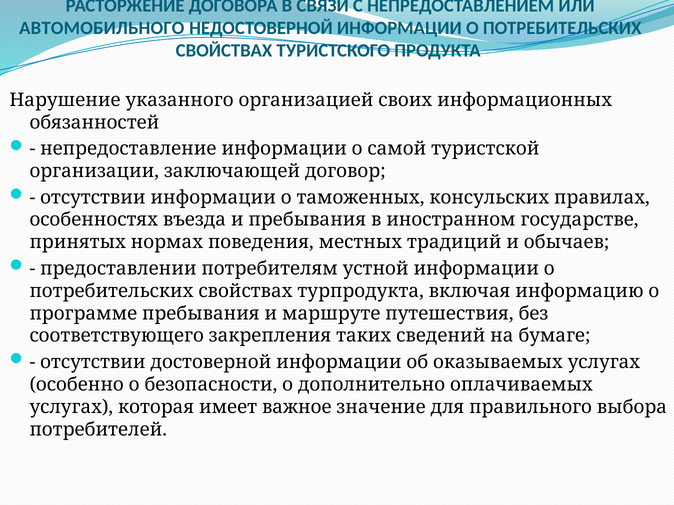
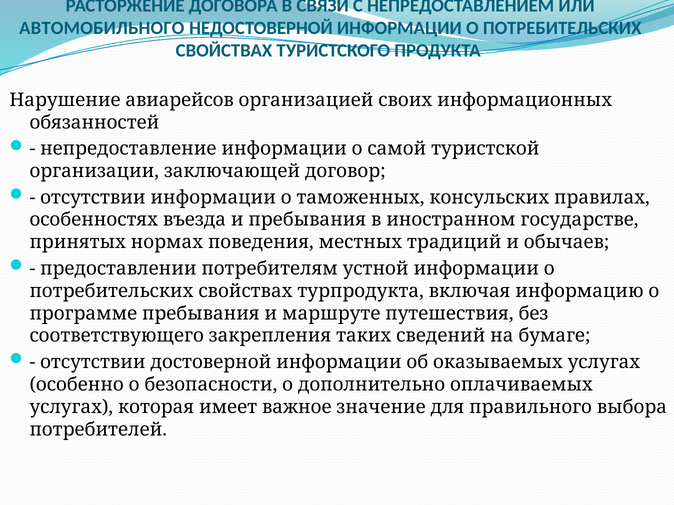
указанного: указанного -> авиарейсов (180, 100)
